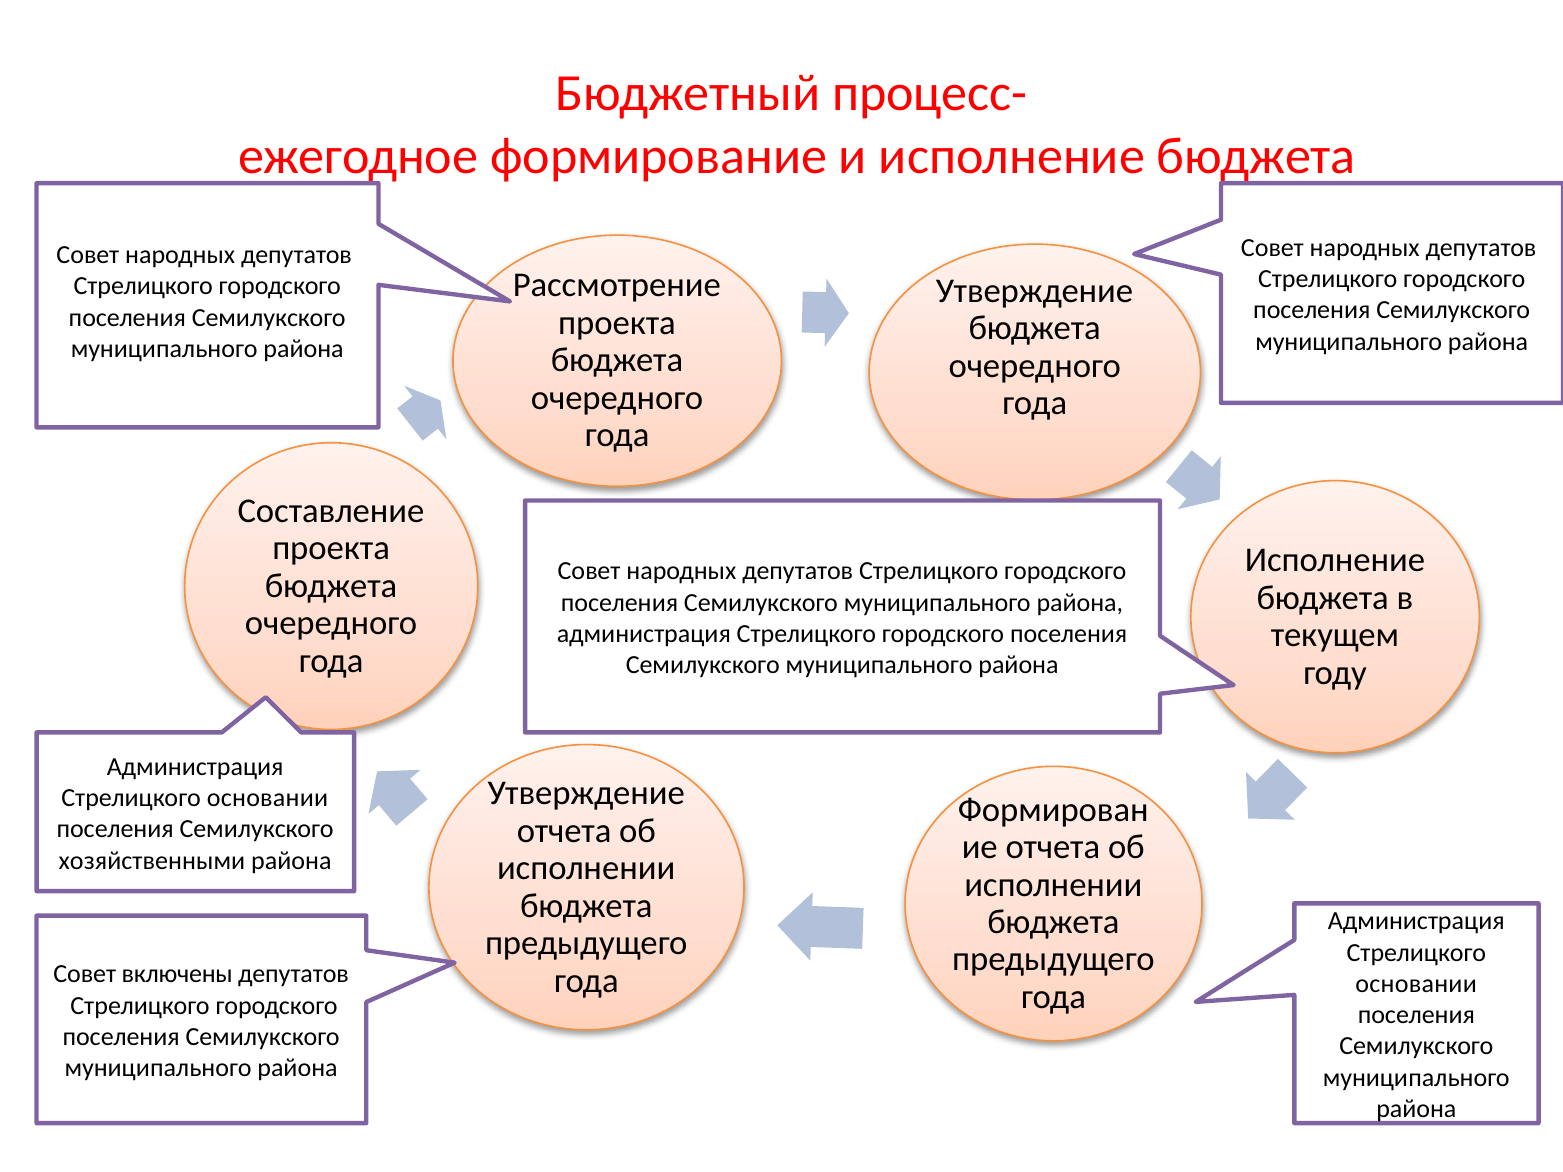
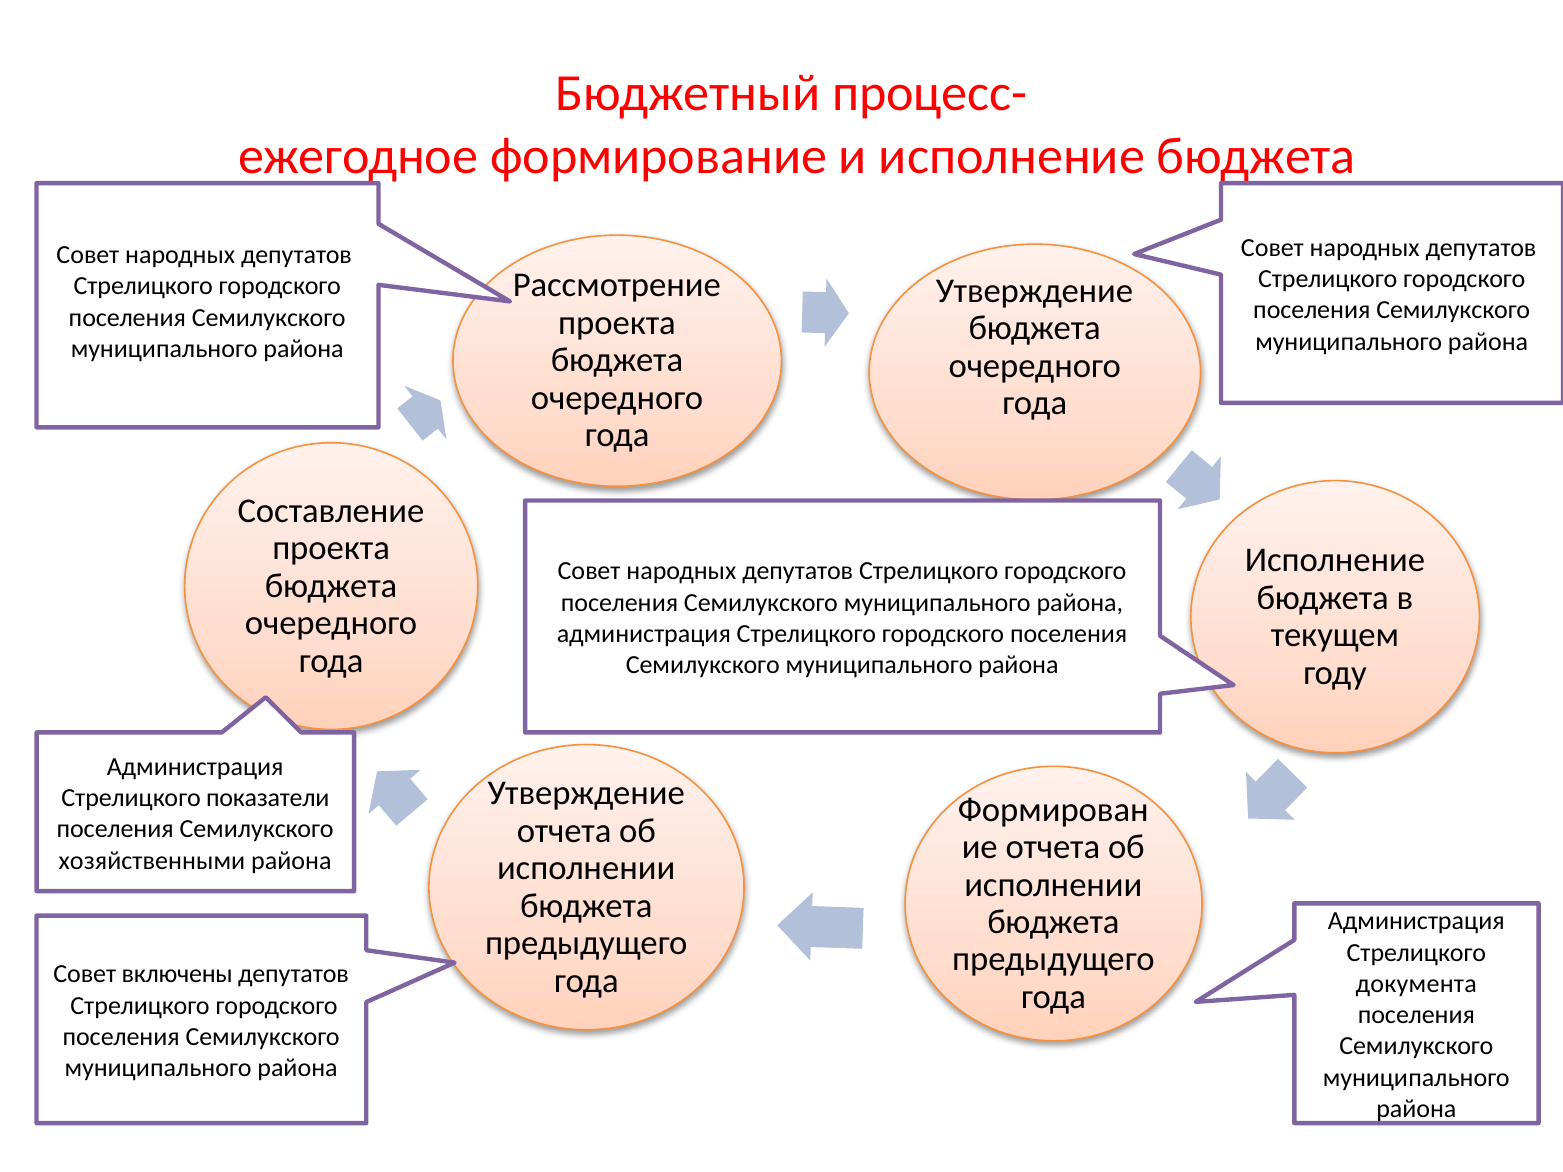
основании: основании -> показатели (268, 798)
основании: основании -> документа (1416, 984)
